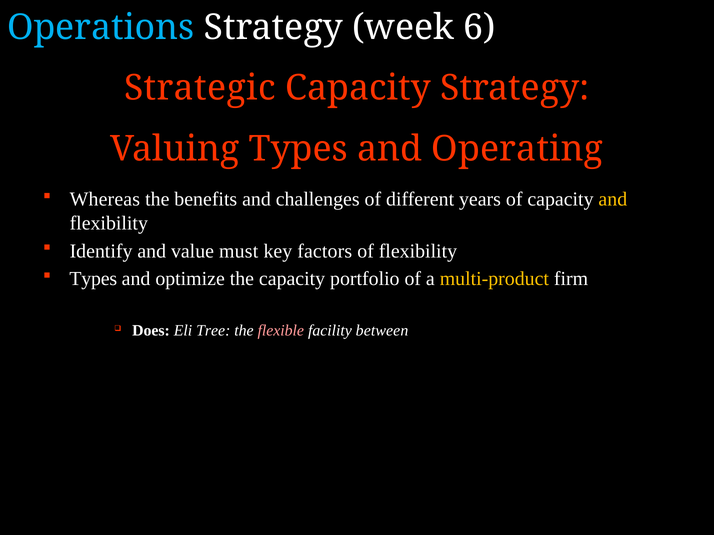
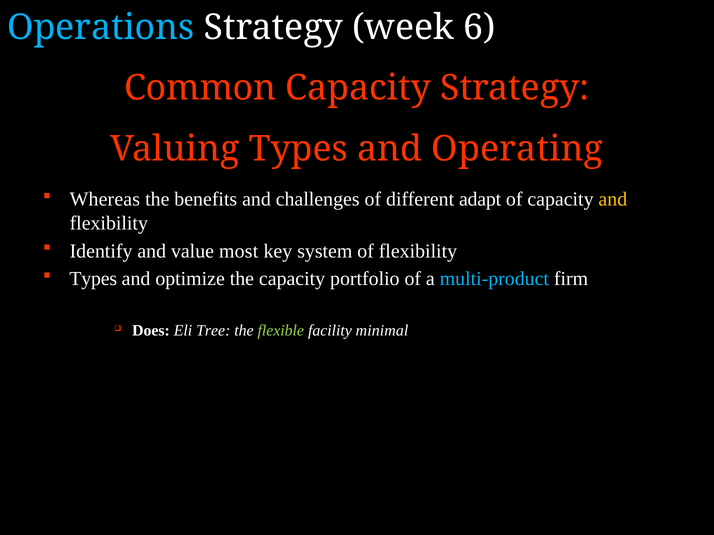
Strategic: Strategic -> Common (200, 88)
years: years -> adapt (480, 200)
must: must -> most (239, 251)
factors: factors -> system (325, 251)
multi-product colour: yellow -> light blue (494, 279)
flexible colour: pink -> light green (281, 331)
between: between -> minimal (382, 331)
